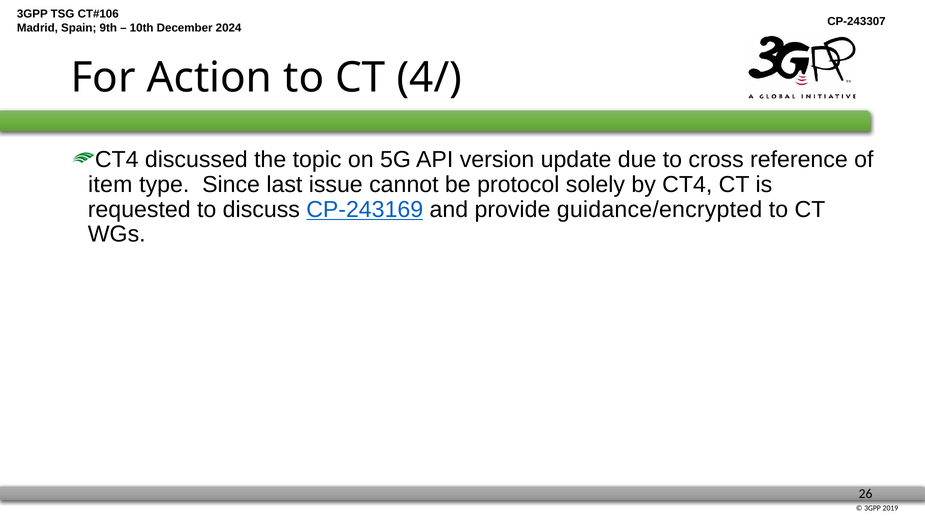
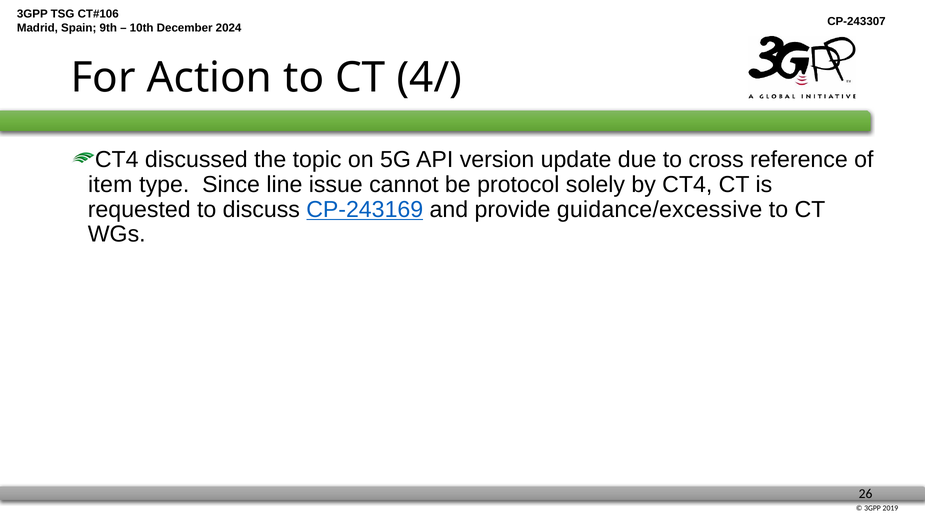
last: last -> line (284, 185)
guidance/encrypted: guidance/encrypted -> guidance/excessive (660, 210)
